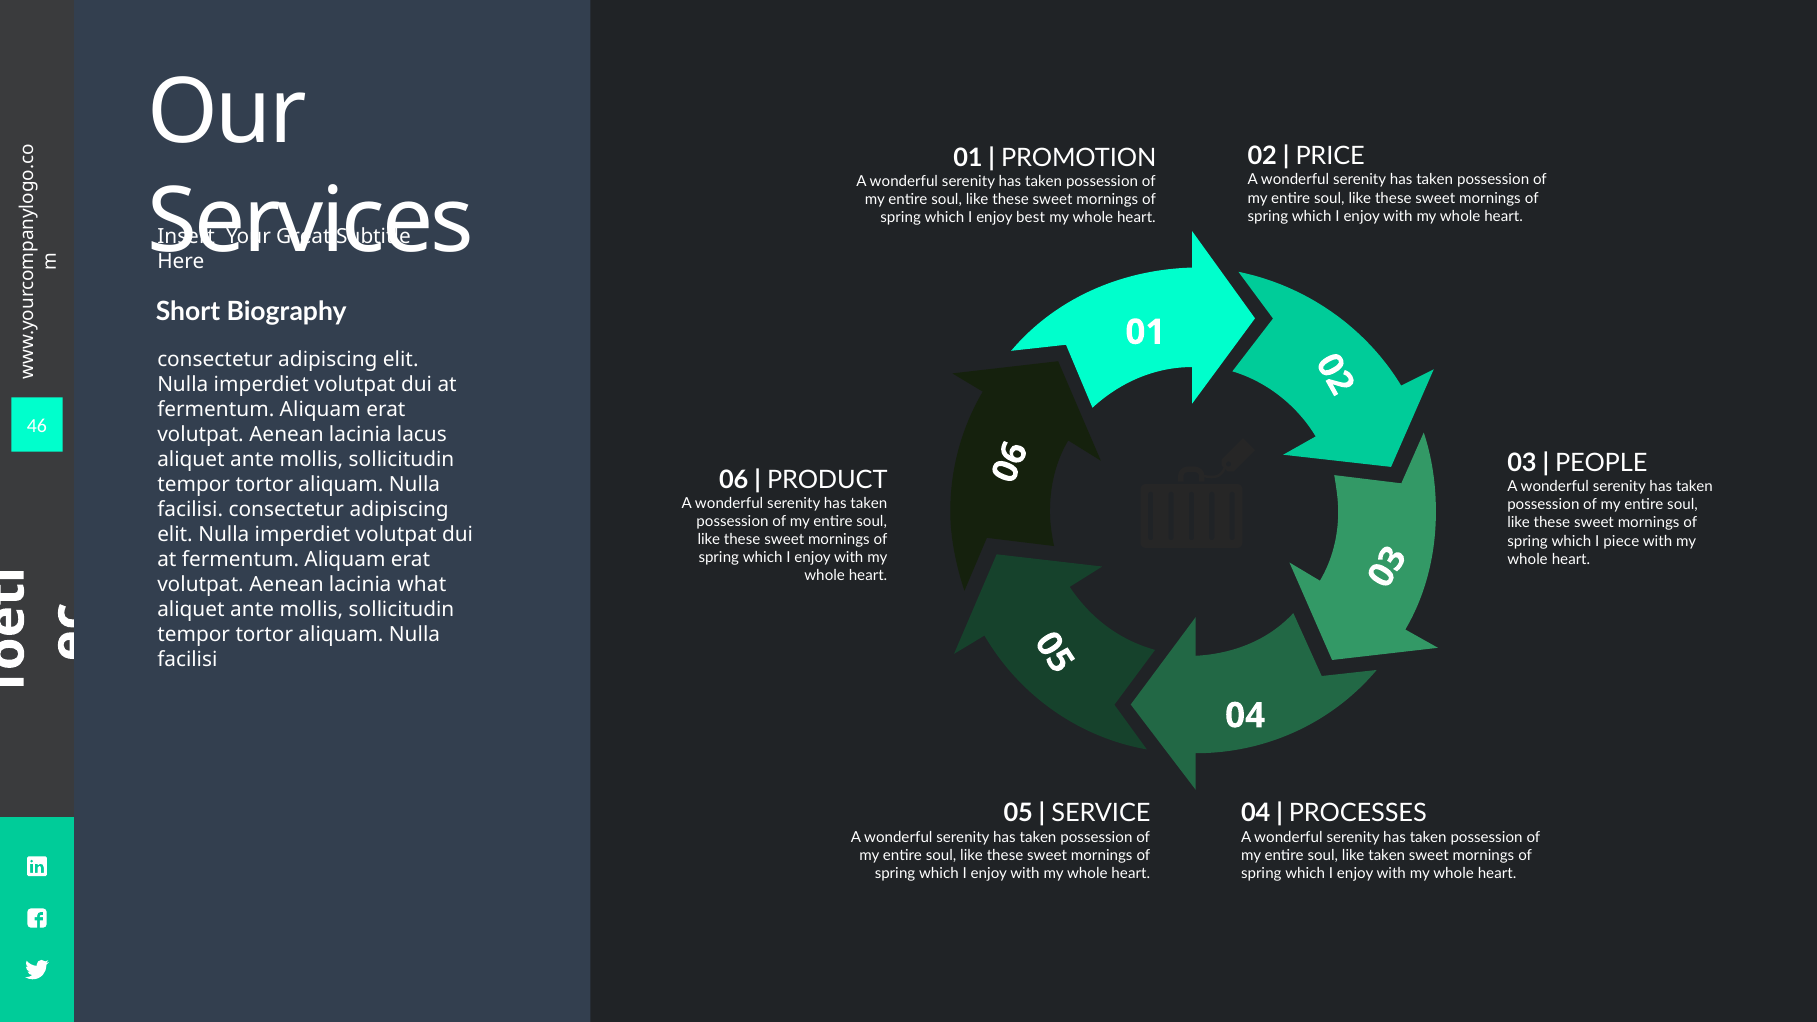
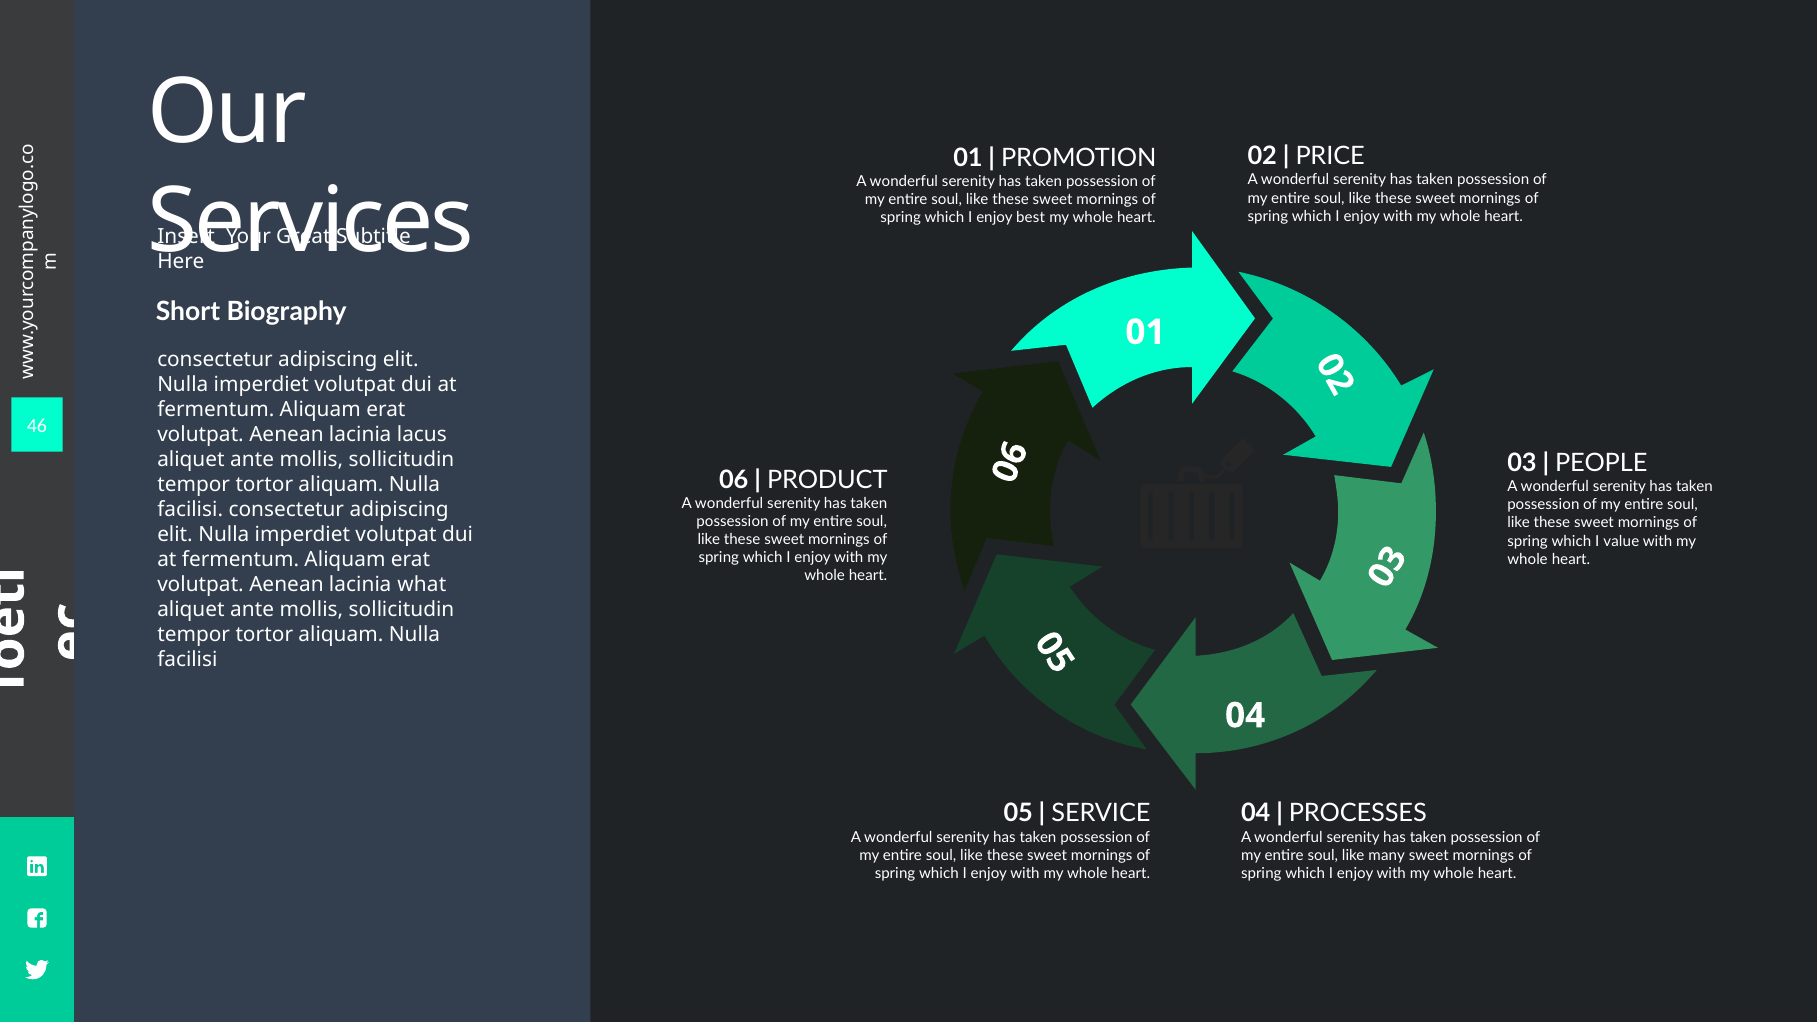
piece: piece -> value (1621, 541)
like taken: taken -> many (1387, 855)
